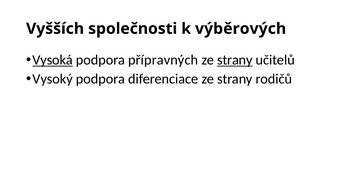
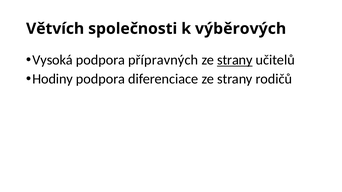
Vyšších: Vyšších -> Větvích (55, 29)
Vysoká underline: present -> none (53, 60)
Vysoký: Vysoký -> Hodiny (53, 79)
